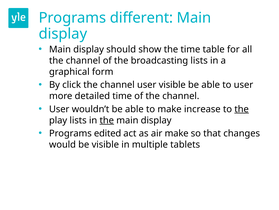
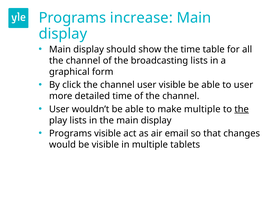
different: different -> increase (141, 18)
make increase: increase -> multiple (202, 109)
the underline: present -> none (107, 120)
Programs edited: edited -> visible (108, 133)
air make: make -> email (177, 133)
